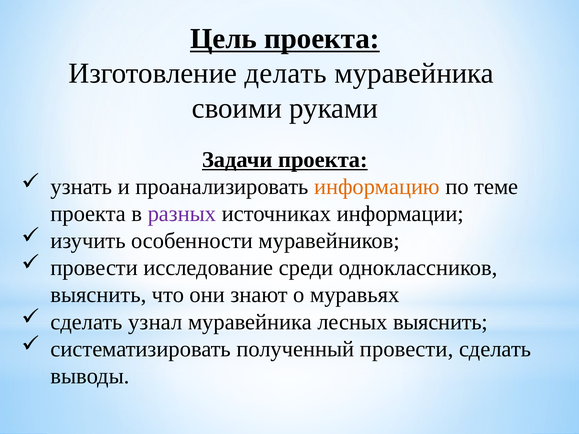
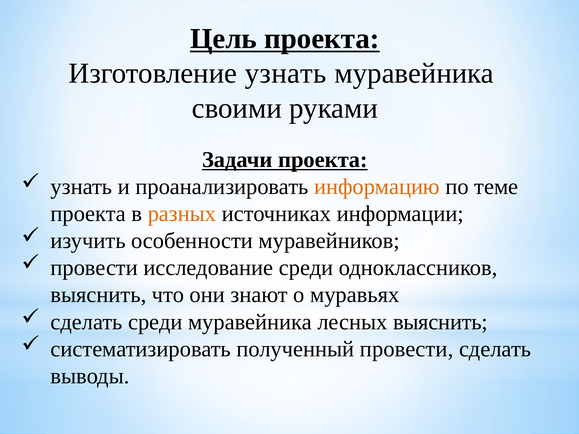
Изготовление делать: делать -> узнать (286, 73)
разных colour: purple -> orange (182, 214)
сделать узнал: узнал -> среди (155, 322)
